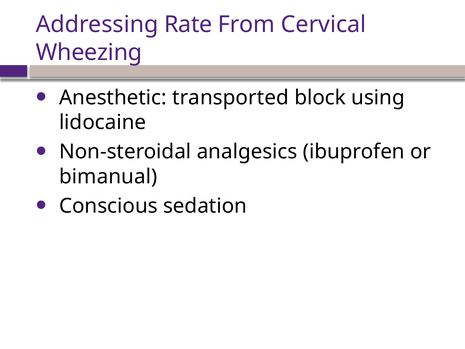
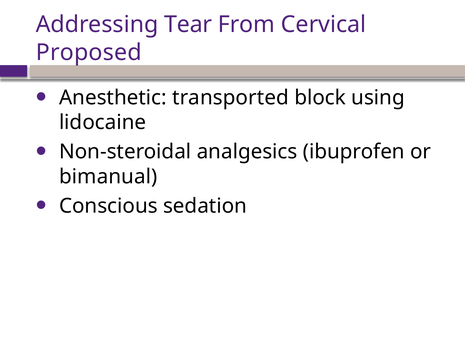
Rate: Rate -> Tear (188, 24)
Wheezing: Wheezing -> Proposed (89, 52)
